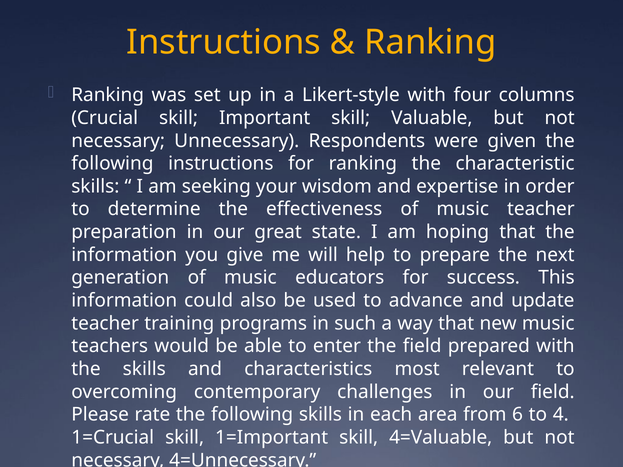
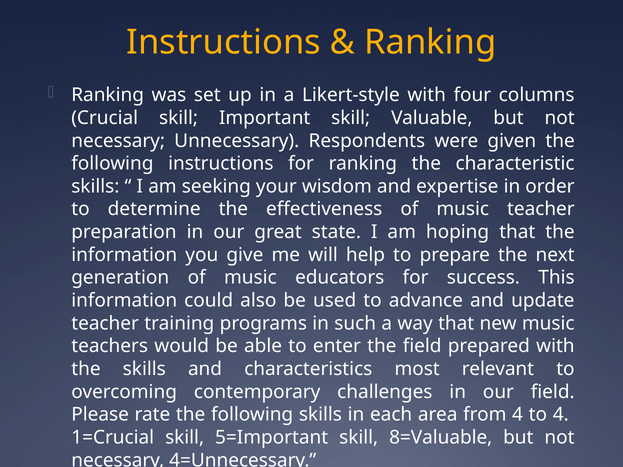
from 6: 6 -> 4 (518, 415)
1=Important: 1=Important -> 5=Important (272, 438)
4=Valuable: 4=Valuable -> 8=Valuable (441, 438)
